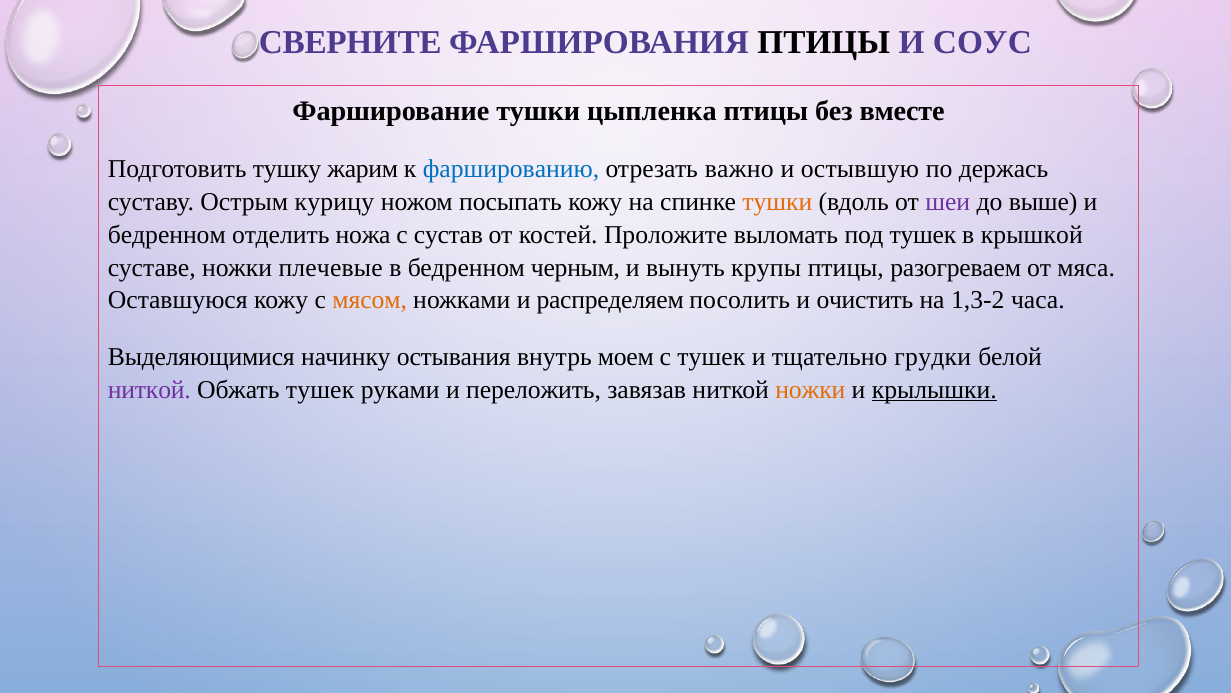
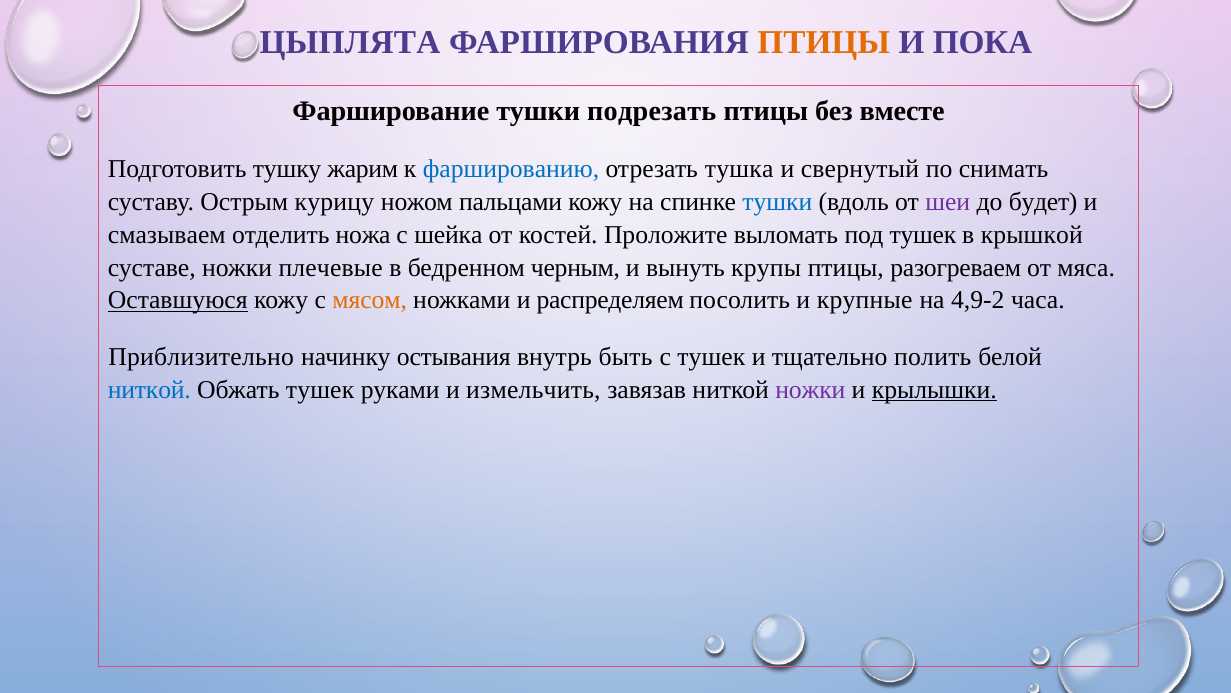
СВЕРНИТЕ: СВЕРНИТЕ -> ЦЫПЛЯТА (350, 42)
ПТИЦЫ colour: black -> orange (824, 42)
СОУС: СОУС -> ПОКА (983, 42)
цыпленка: цыпленка -> подрезать (652, 111)
важно: важно -> тушка (739, 168)
остывшую: остывшую -> свернутый (860, 168)
держась: держась -> снимать (1004, 168)
посыпать: посыпать -> пальцами (511, 201)
тушки colour: orange -> blue (777, 201)
выше: выше -> будет (1043, 201)
бедренном: бедренном -> смазываем (167, 234)
сустав: сустав -> шейка (448, 234)
Оставшуюся underline: none -> present (178, 300)
очистить: очистить -> крупные (865, 300)
1,3-2: 1,3-2 -> 4,9-2 (978, 300)
Выделяющимися: Выделяющимися -> Приблизительно (201, 356)
моем: моем -> быть (626, 356)
грудки: грудки -> полить (933, 356)
ниткой colour: purple -> blue (149, 389)
переложить: переложить -> измельчить (533, 389)
ножки colour: orange -> purple (810, 389)
